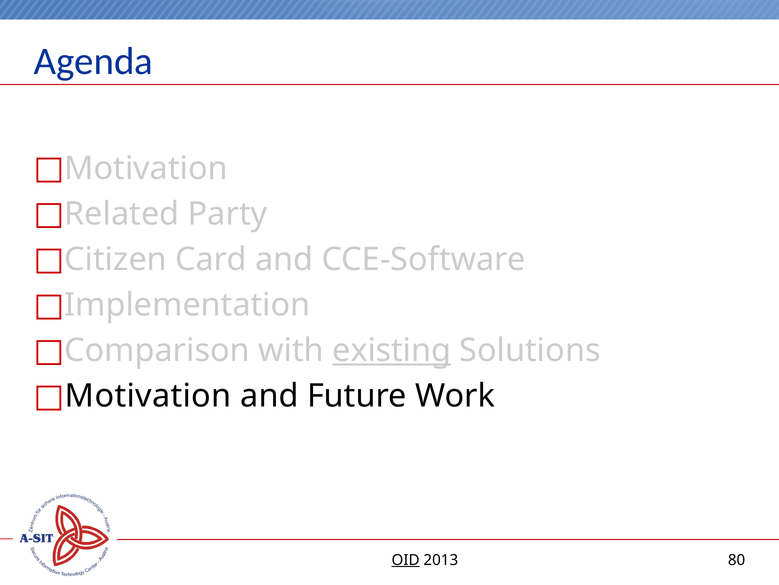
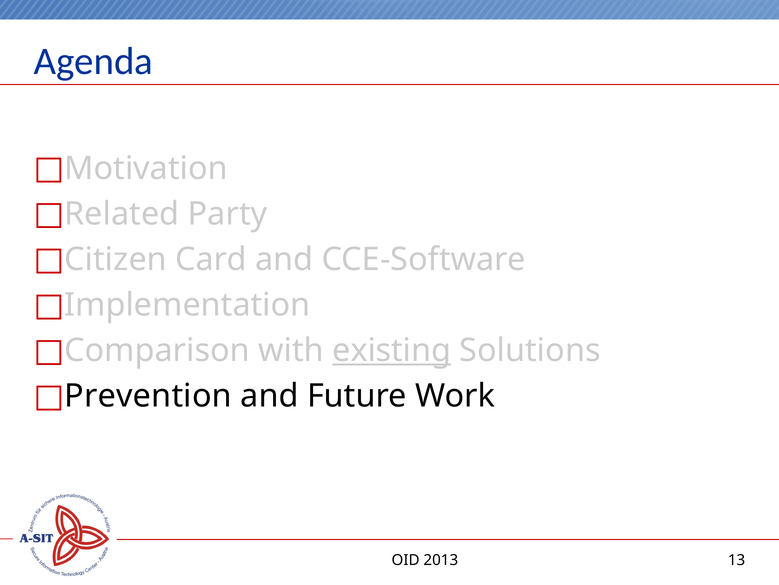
Motivation: Motivation -> Prevention (148, 396)
OID underline: present -> none (406, 559)
80: 80 -> 13 (737, 559)
